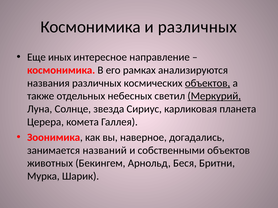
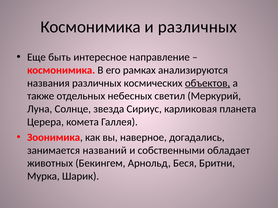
иных: иных -> быть (60, 57)
Меркурий underline: present -> none (214, 96)
собственными объектов: объектов -> обладает (229, 151)
